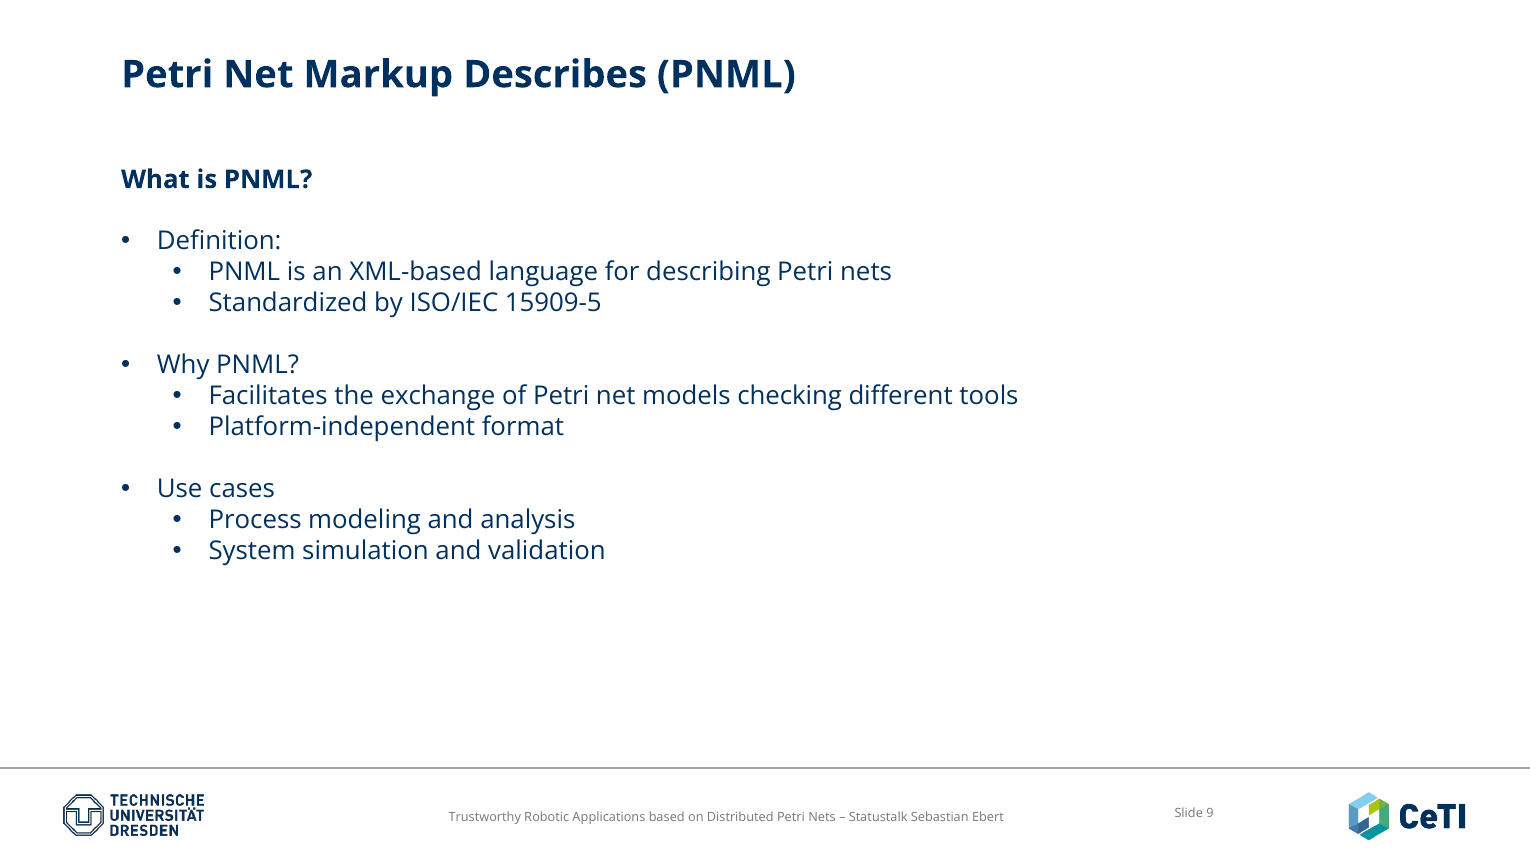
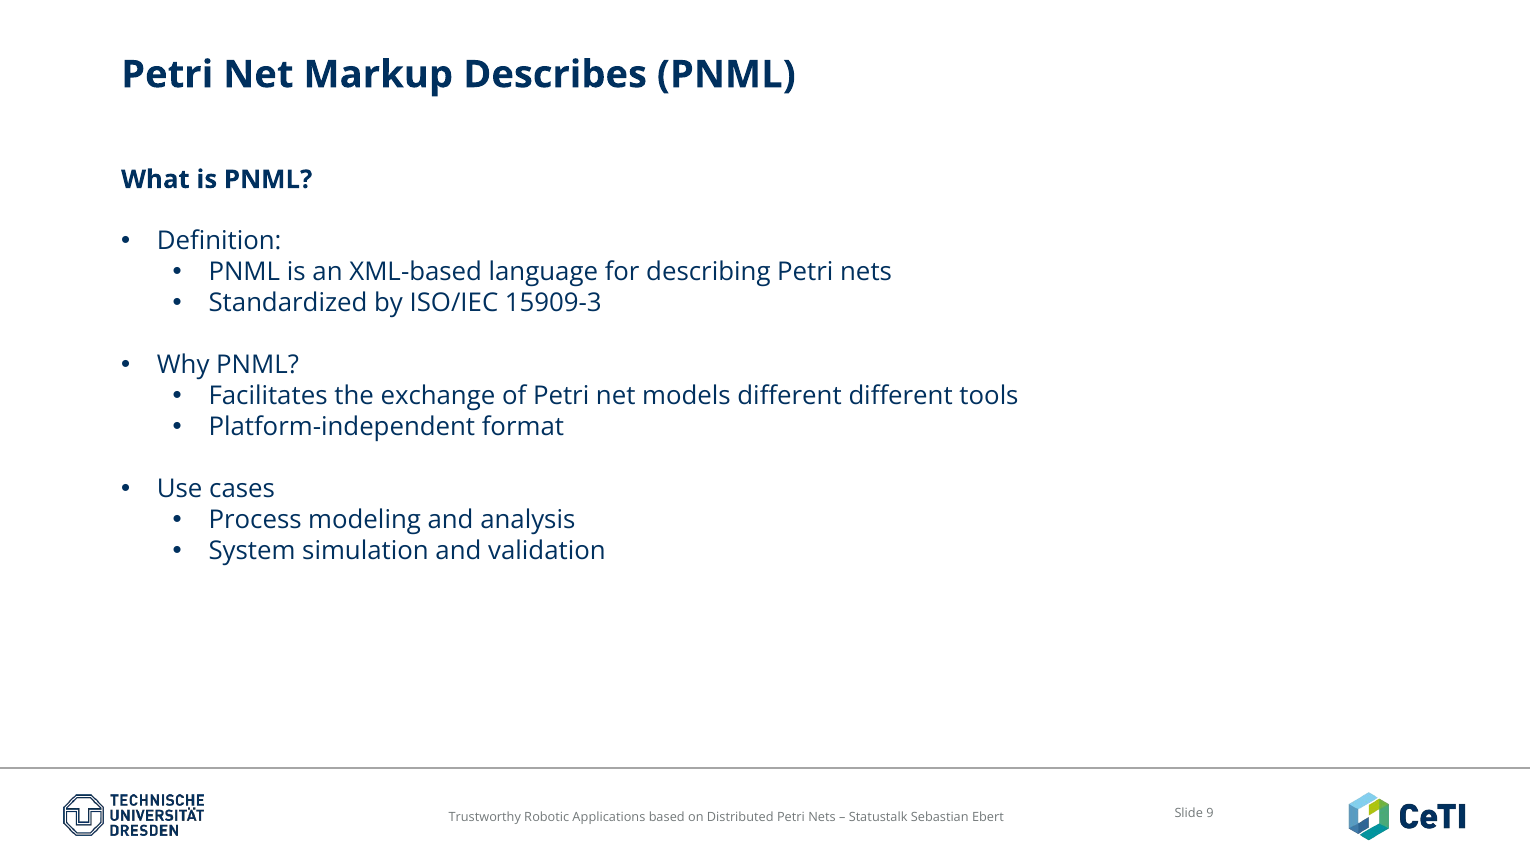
15909-5: 15909-5 -> 15909-3 (553, 304)
models checking: checking -> different (790, 397)
